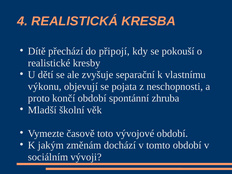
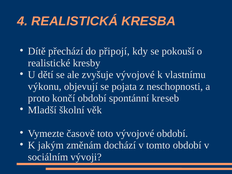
zvyšuje separační: separační -> vývojové (135, 75)
zhruba: zhruba -> kreseb (165, 98)
